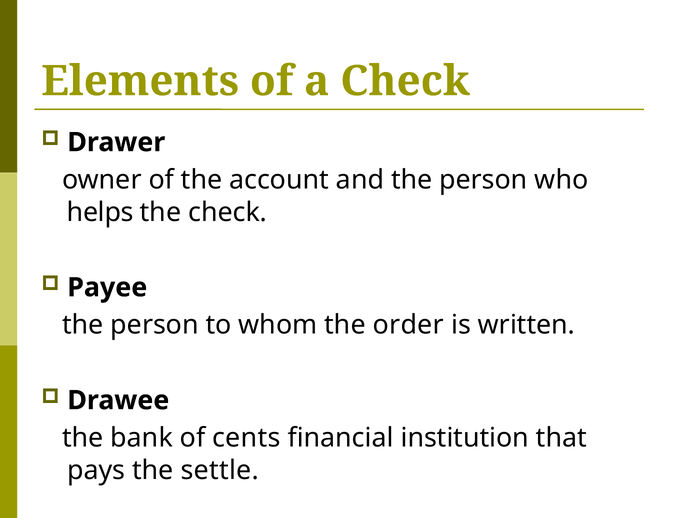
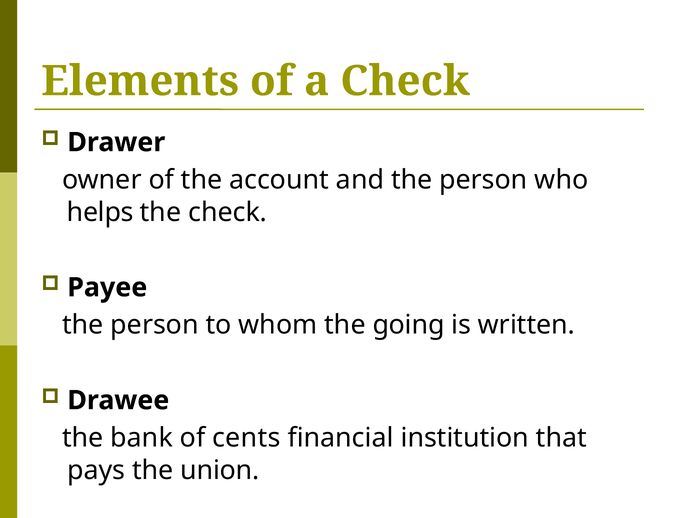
order: order -> going (409, 325)
settle: settle -> union (220, 470)
